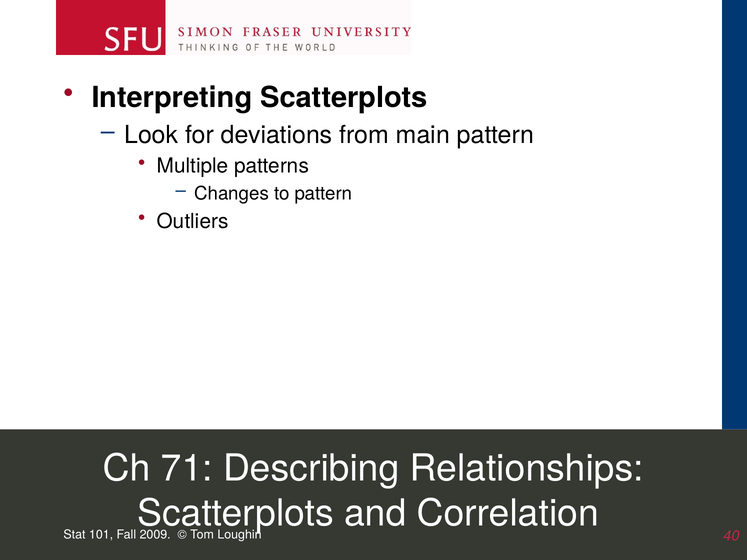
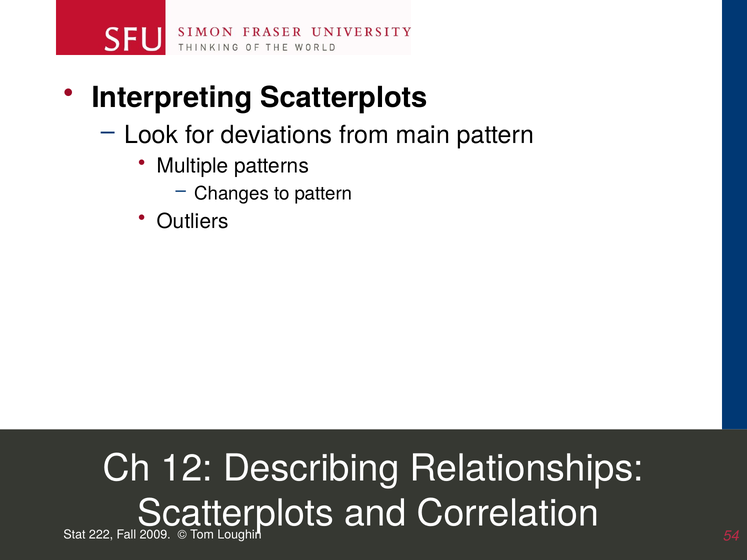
71: 71 -> 12 (187, 469)
101: 101 -> 222 (101, 535)
40: 40 -> 54 (731, 536)
